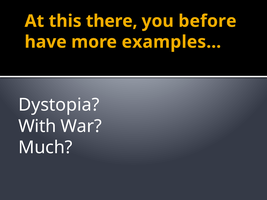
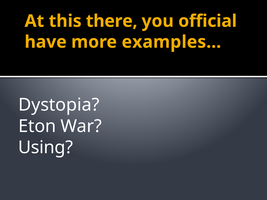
before: before -> official (208, 21)
With: With -> Eton (37, 126)
Much: Much -> Using (45, 148)
